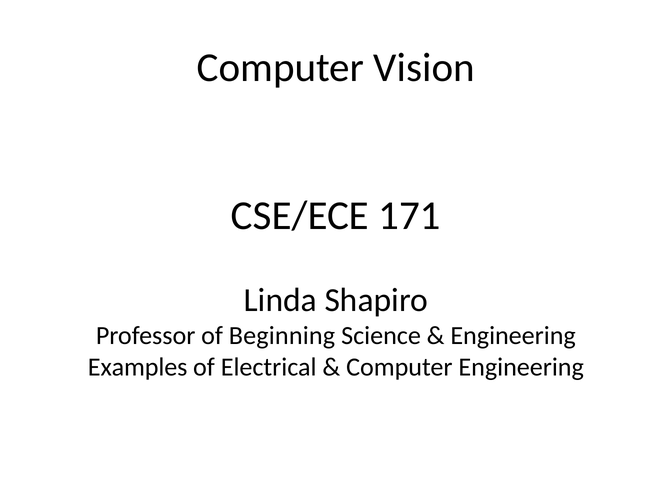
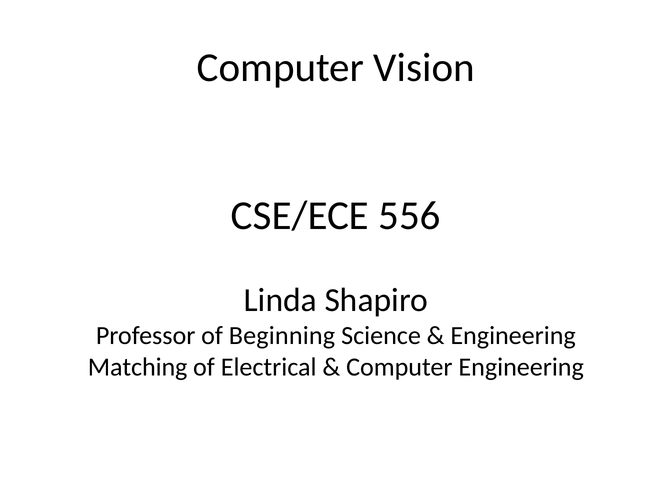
171: 171 -> 556 (410, 216)
Examples: Examples -> Matching (138, 367)
